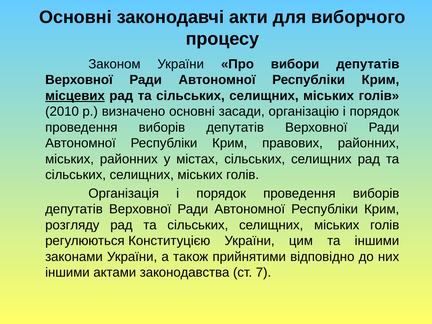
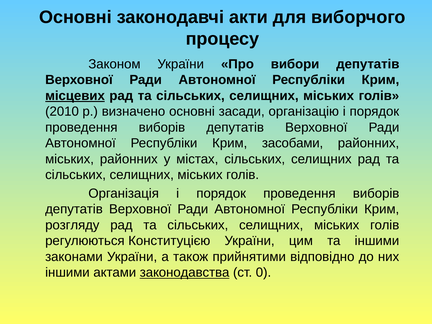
правових: правових -> засобами (293, 143)
законодавства underline: none -> present (185, 273)
7: 7 -> 0 (263, 273)
